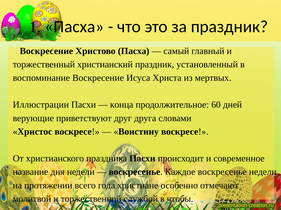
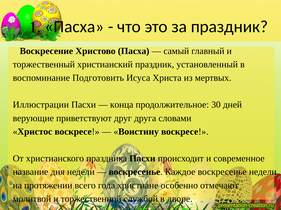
воспоминание Воскресение: Воскресение -> Подготовить (98, 78)
60: 60 -> 30 (216, 105)
чтобы: чтобы -> дворе (180, 199)
